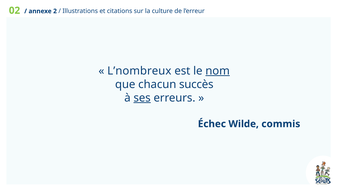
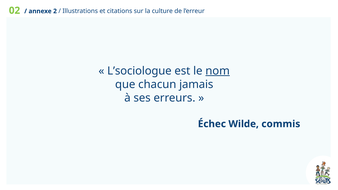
L’nombreux: L’nombreux -> L’sociologue (139, 71)
succès: succès -> jamais (196, 84)
ses underline: present -> none (142, 98)
